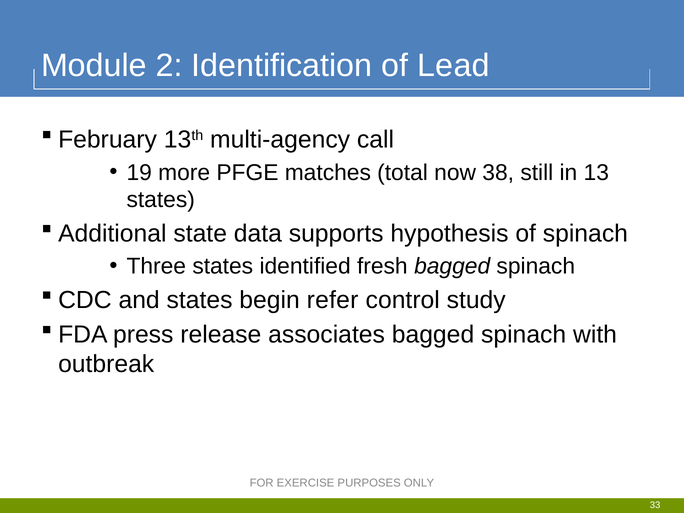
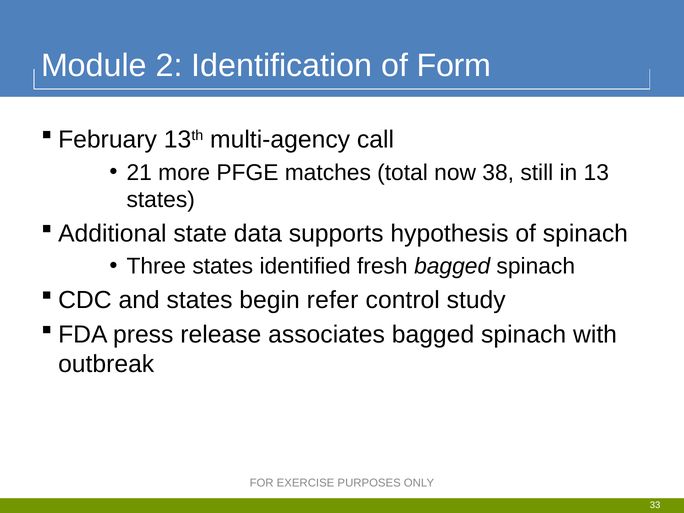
Lead: Lead -> Form (454, 66)
19: 19 -> 21 (139, 173)
